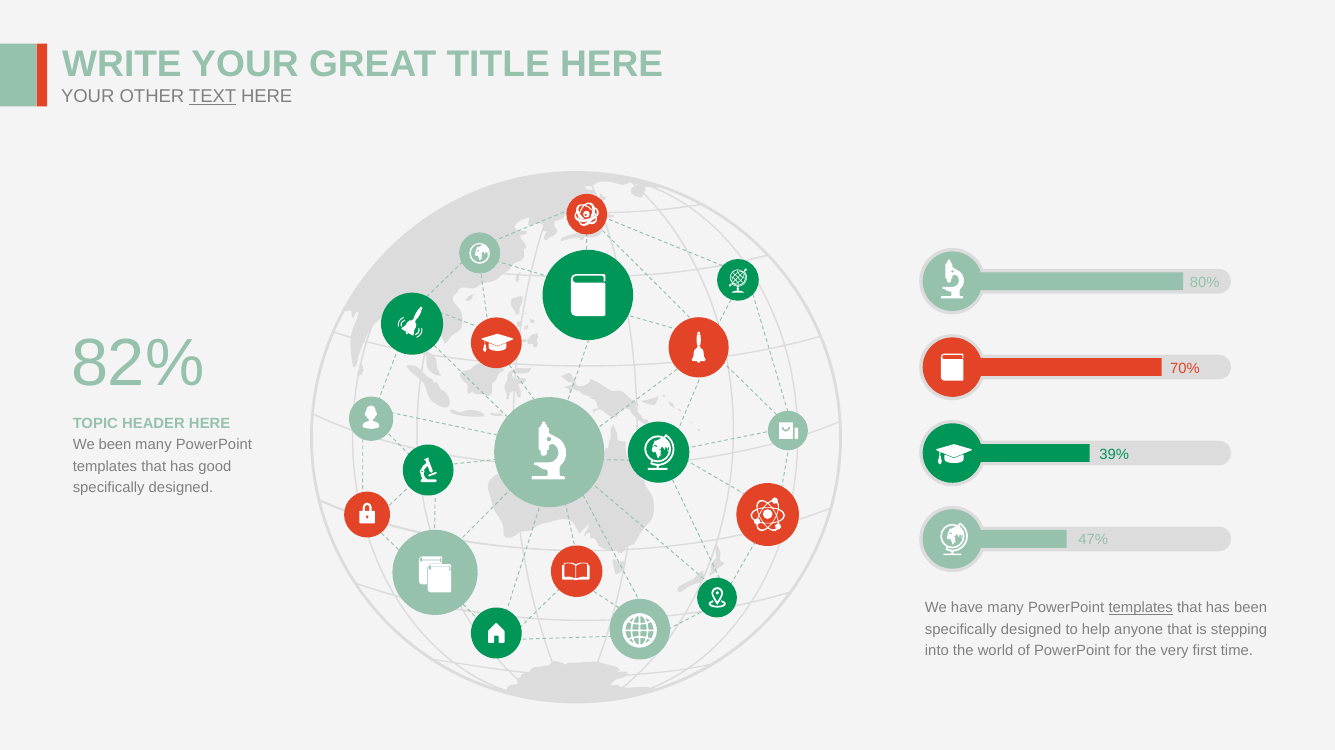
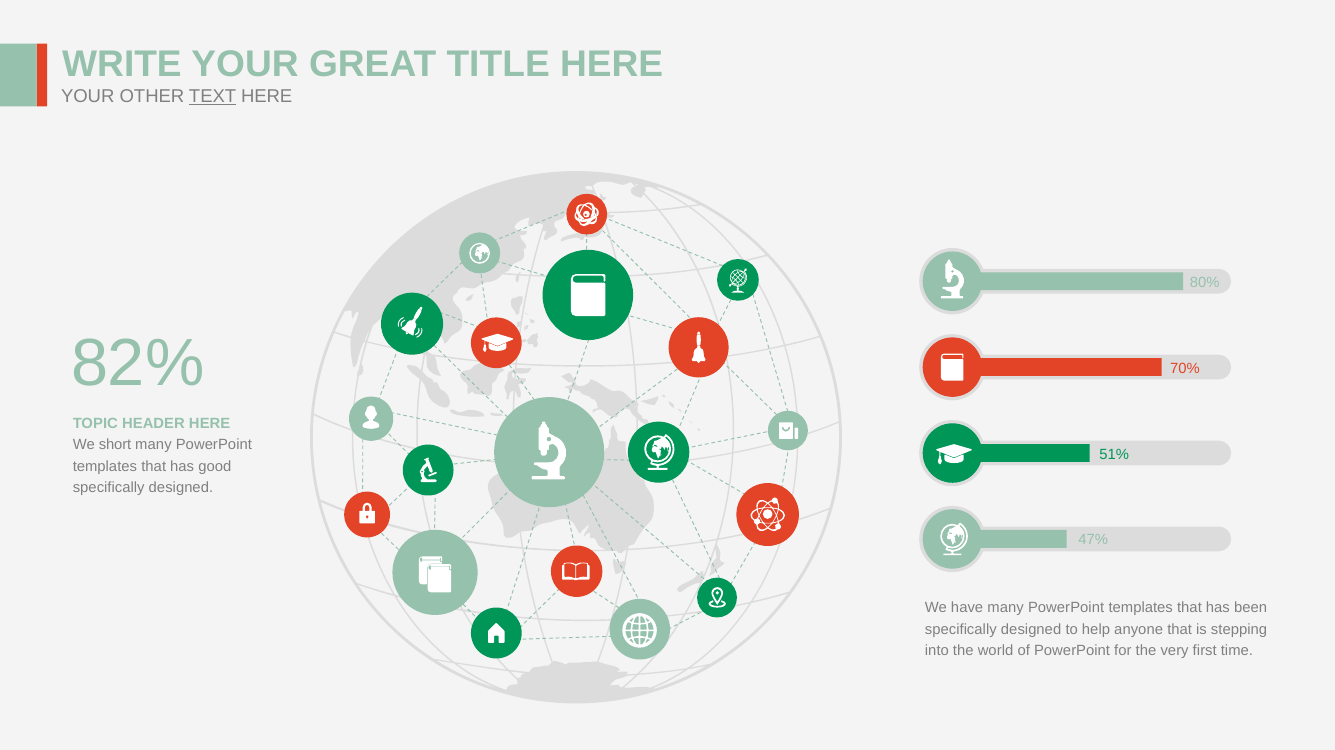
We been: been -> short (115, 445)
39%: 39% -> 51% (1114, 455)
templates underline: present -> none (1141, 609)
